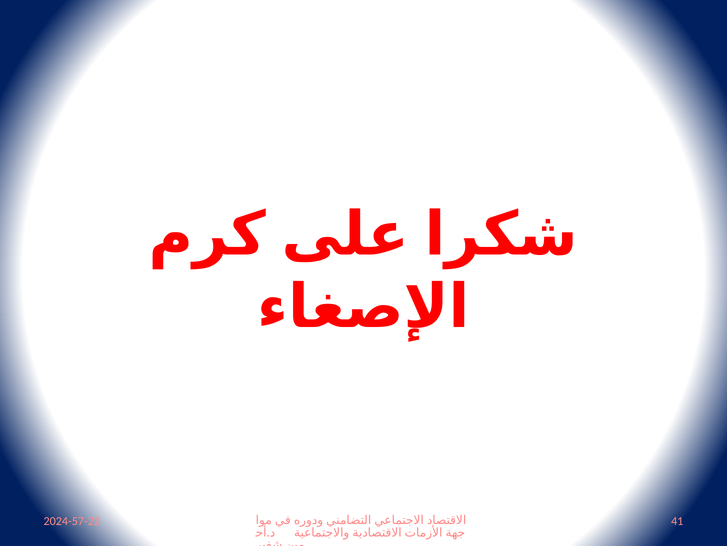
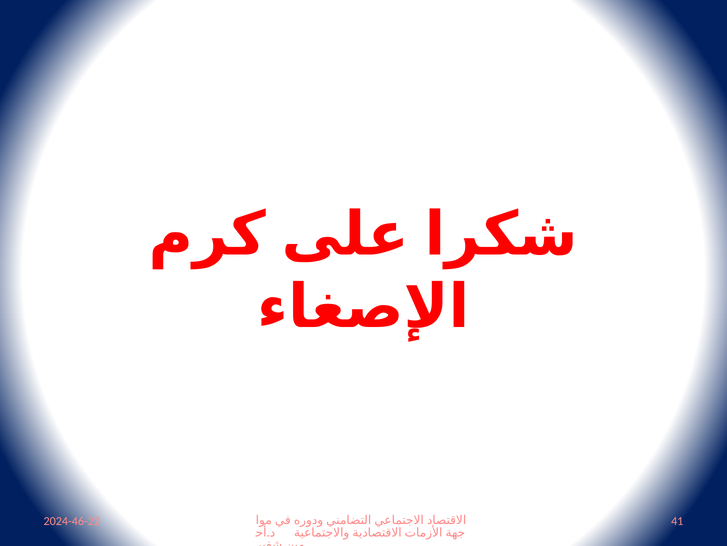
2024-57-22: 2024-57-22 -> 2024-46-22 (72, 521)
